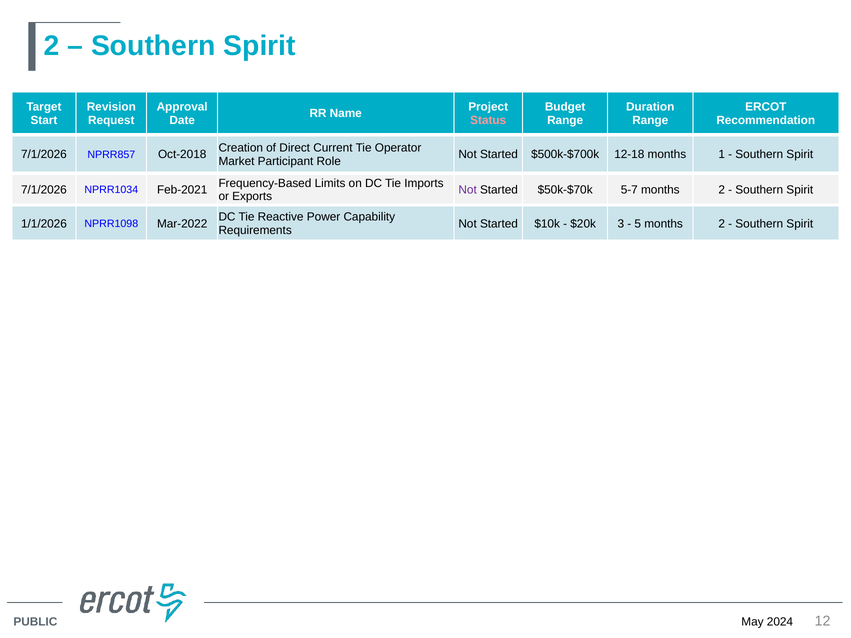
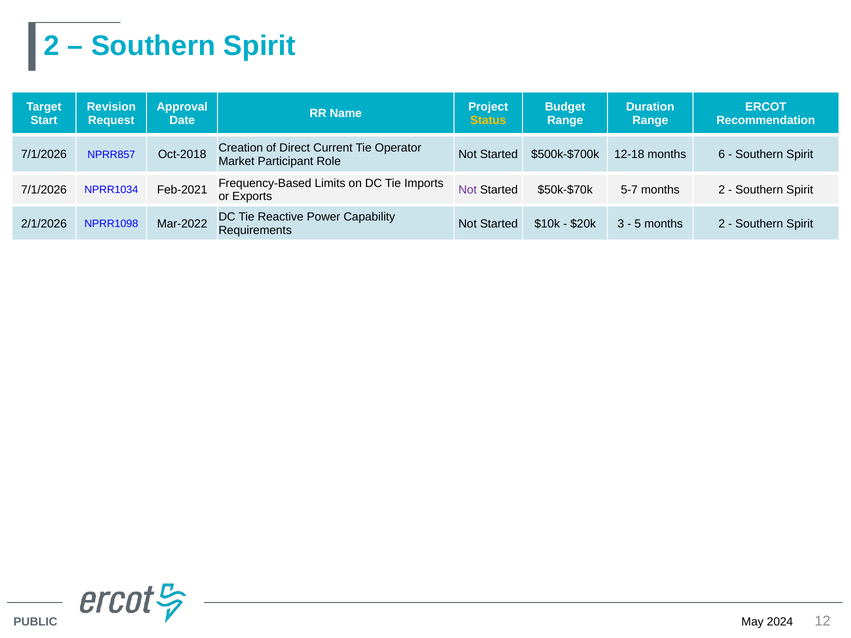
Status colour: pink -> yellow (488, 120)
1: 1 -> 6 (722, 155)
1/1/2026: 1/1/2026 -> 2/1/2026 (44, 224)
